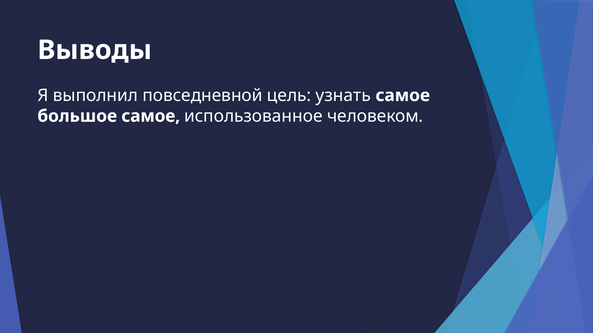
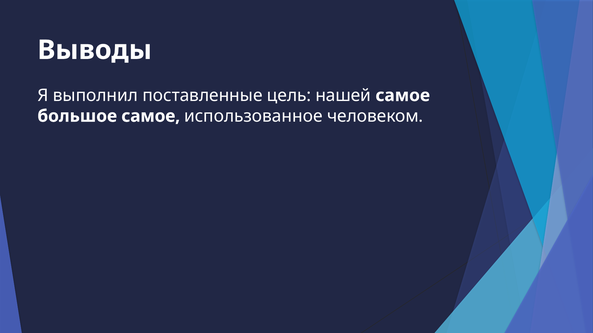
повседневной: повседневной -> поставленные (202, 96)
узнать: узнать -> нашей (343, 96)
